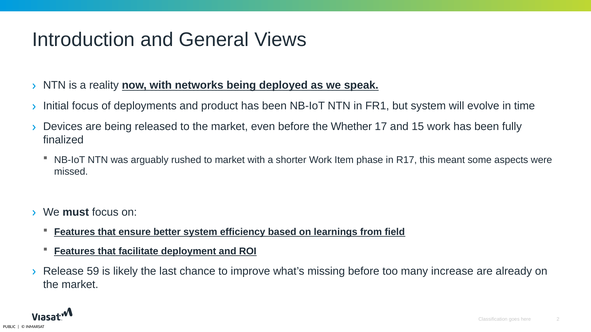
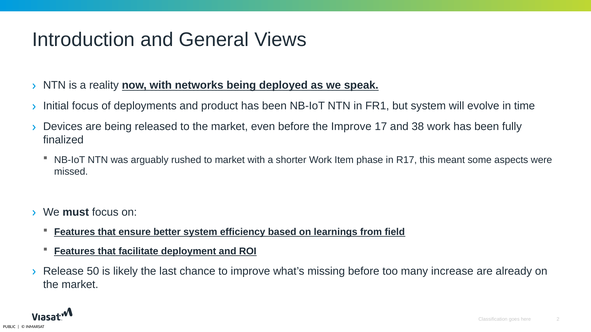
the Whether: Whether -> Improve (351, 127)
15: 15 -> 38 (418, 127)
59: 59 -> 50 (93, 272)
